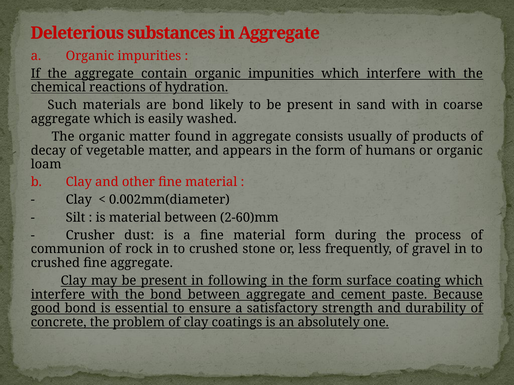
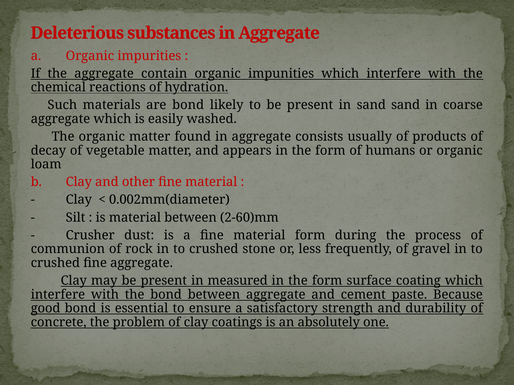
sand with: with -> sand (406, 105)
following: following -> measured (238, 281)
